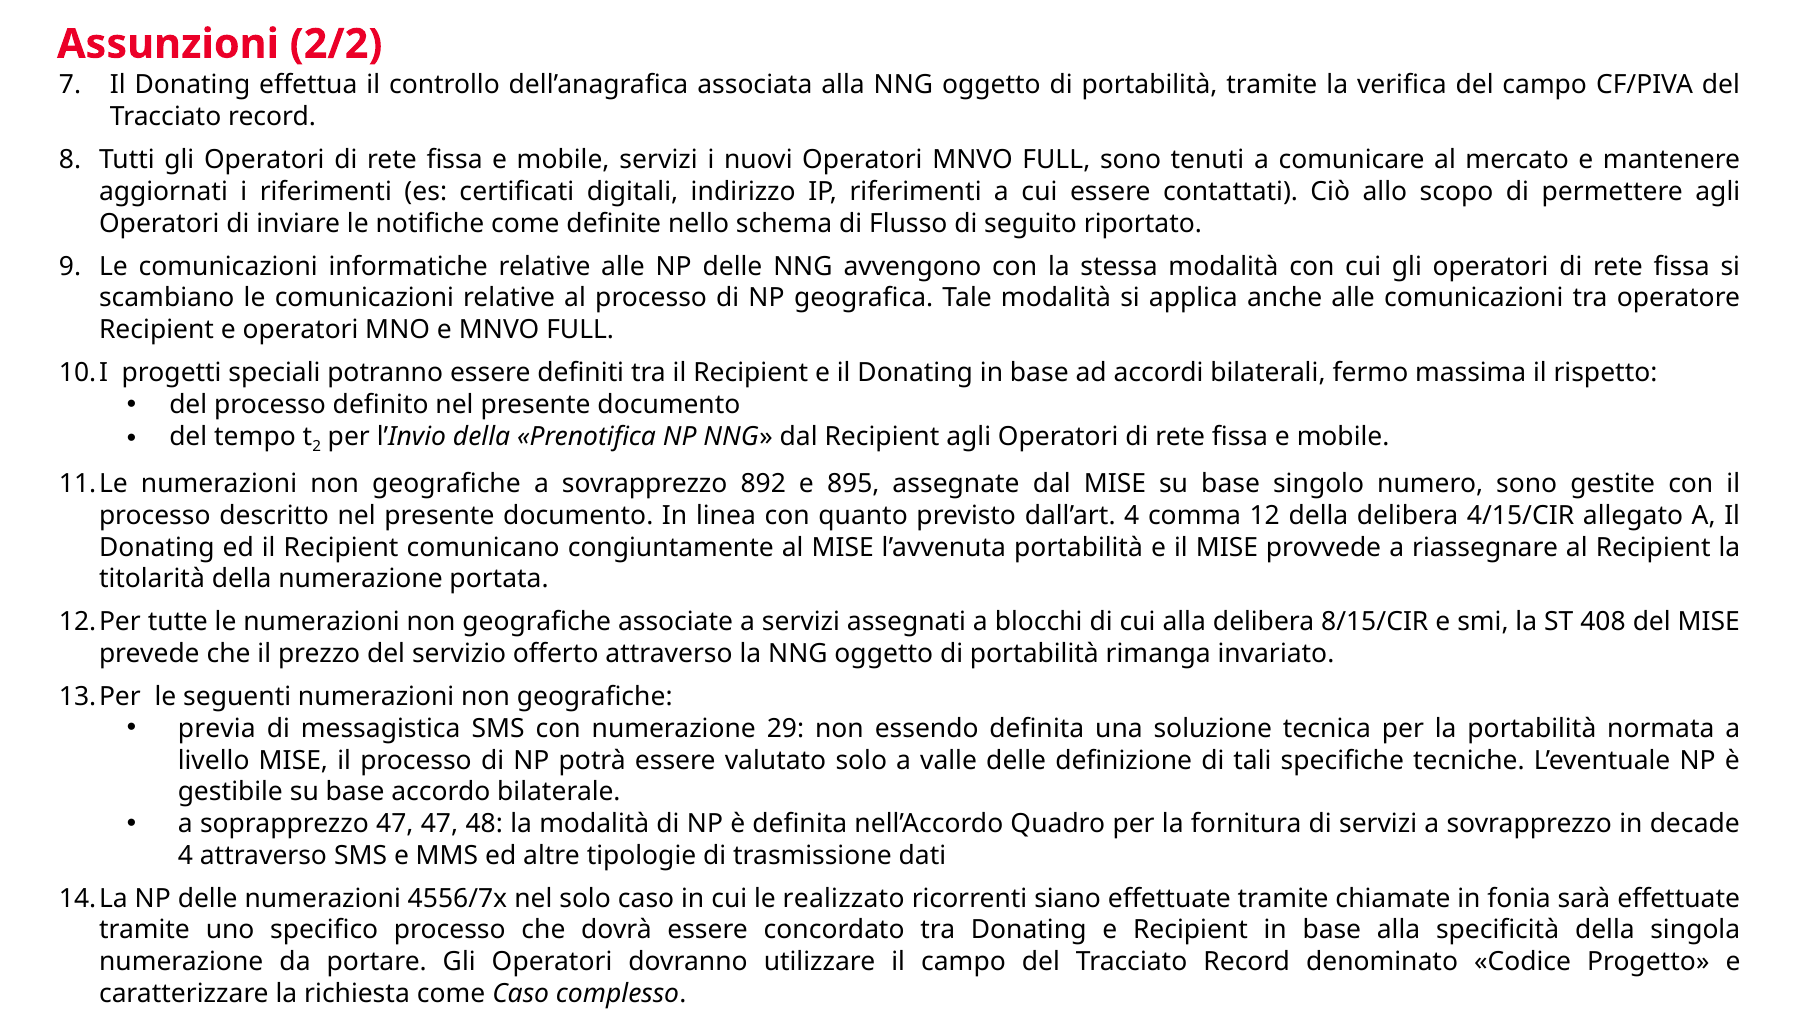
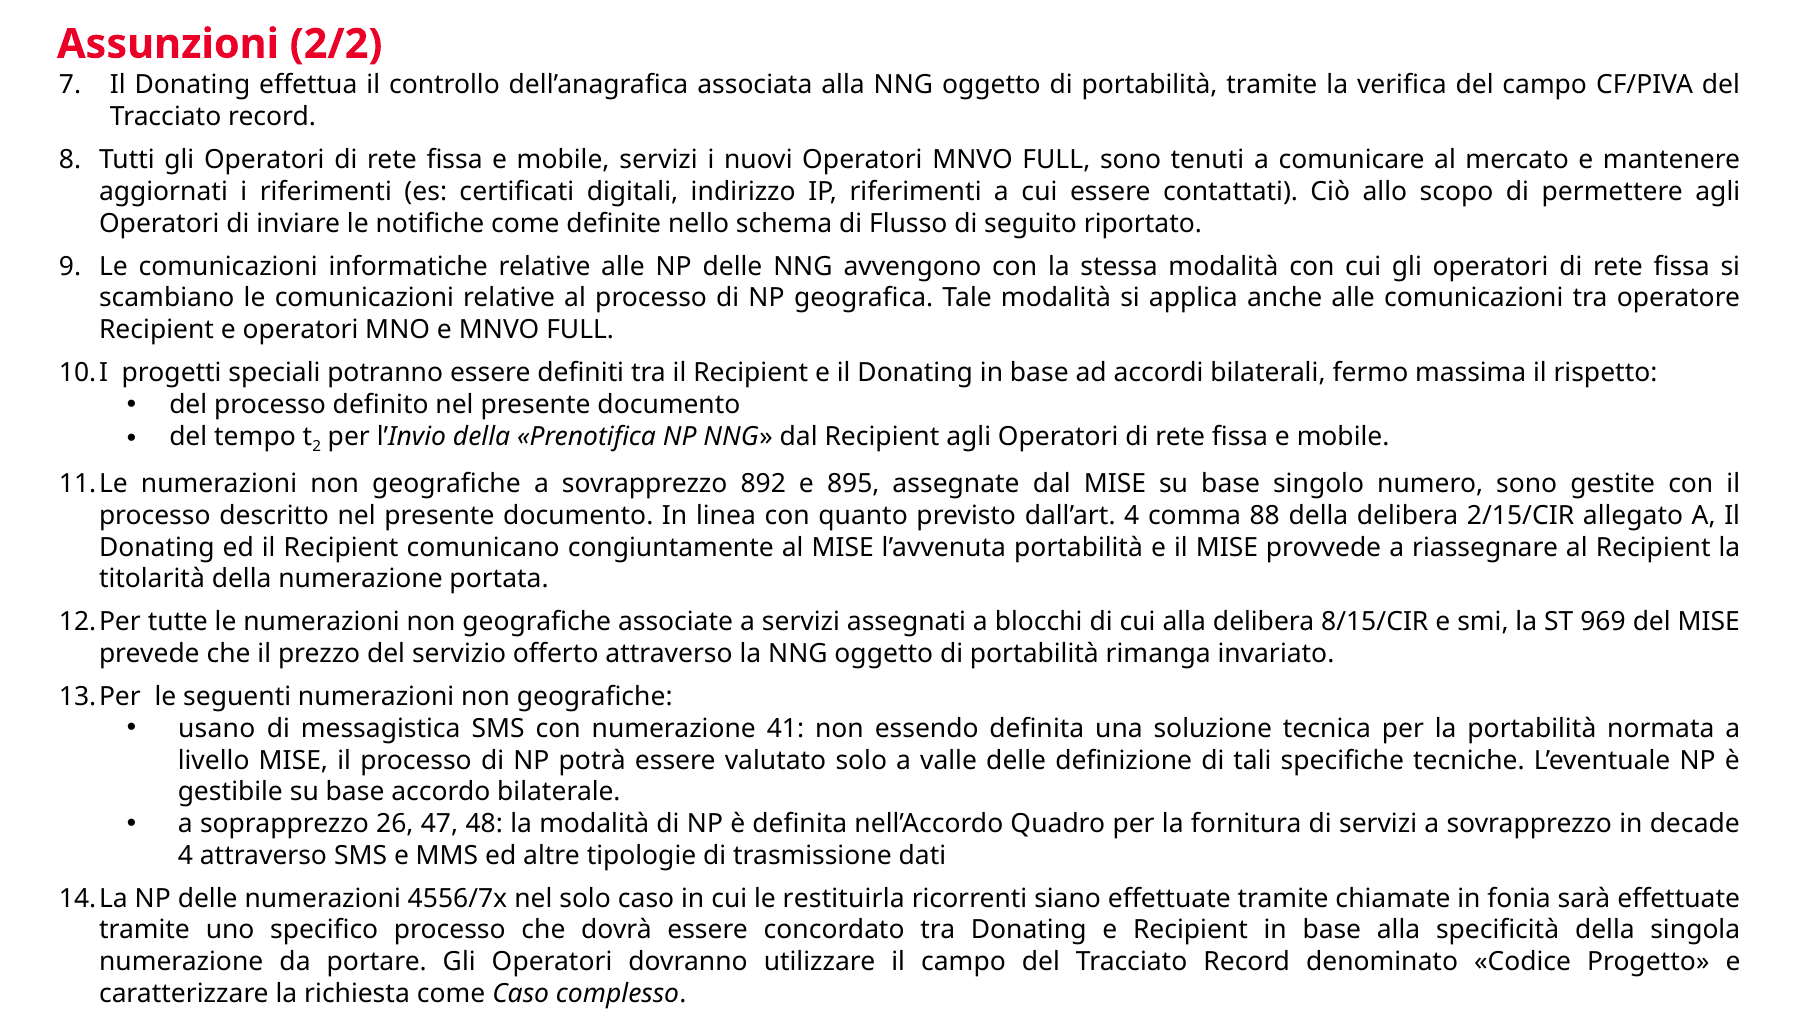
12: 12 -> 88 (1265, 516)
4/15/CIR: 4/15/CIR -> 2/15/CIR (1521, 516)
408: 408 -> 969 (1603, 622)
previa: previa -> usano (217, 729)
29: 29 -> 41 (785, 729)
soprapprezzo 47: 47 -> 26 (395, 824)
realizzato: realizzato -> restituirla (844, 899)
